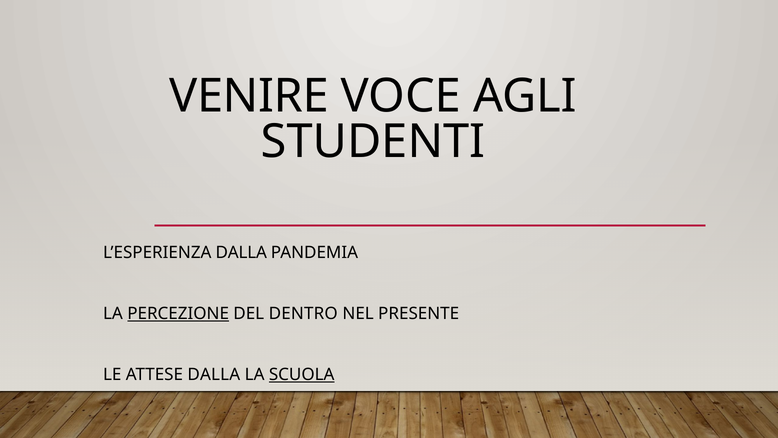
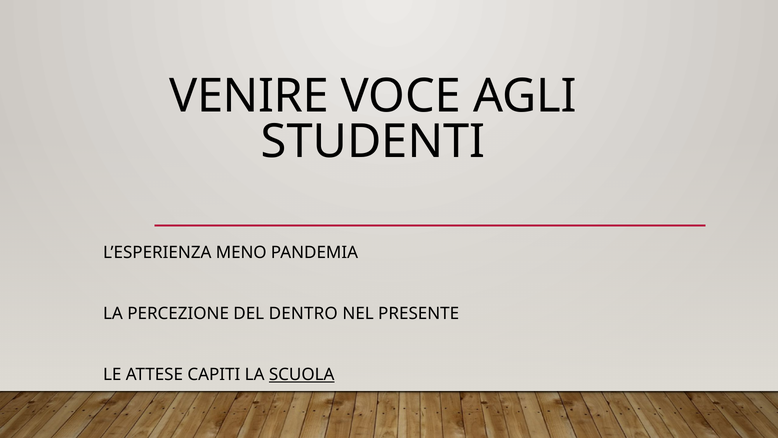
L’ESPERIENZA DALLA: DALLA -> MENO (241, 252)
PERCEZIONE underline: present -> none (178, 313)
ATTESE DALLA: DALLA -> CAPITI (214, 374)
